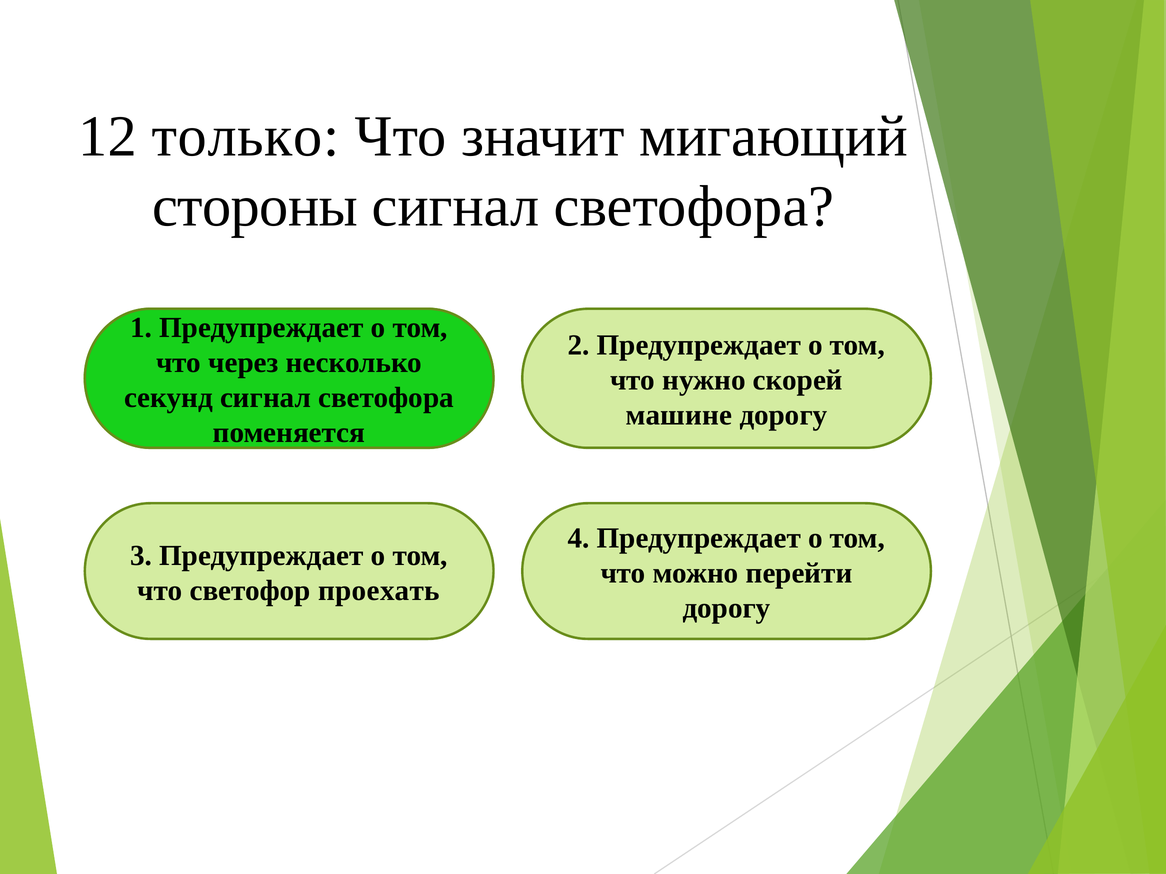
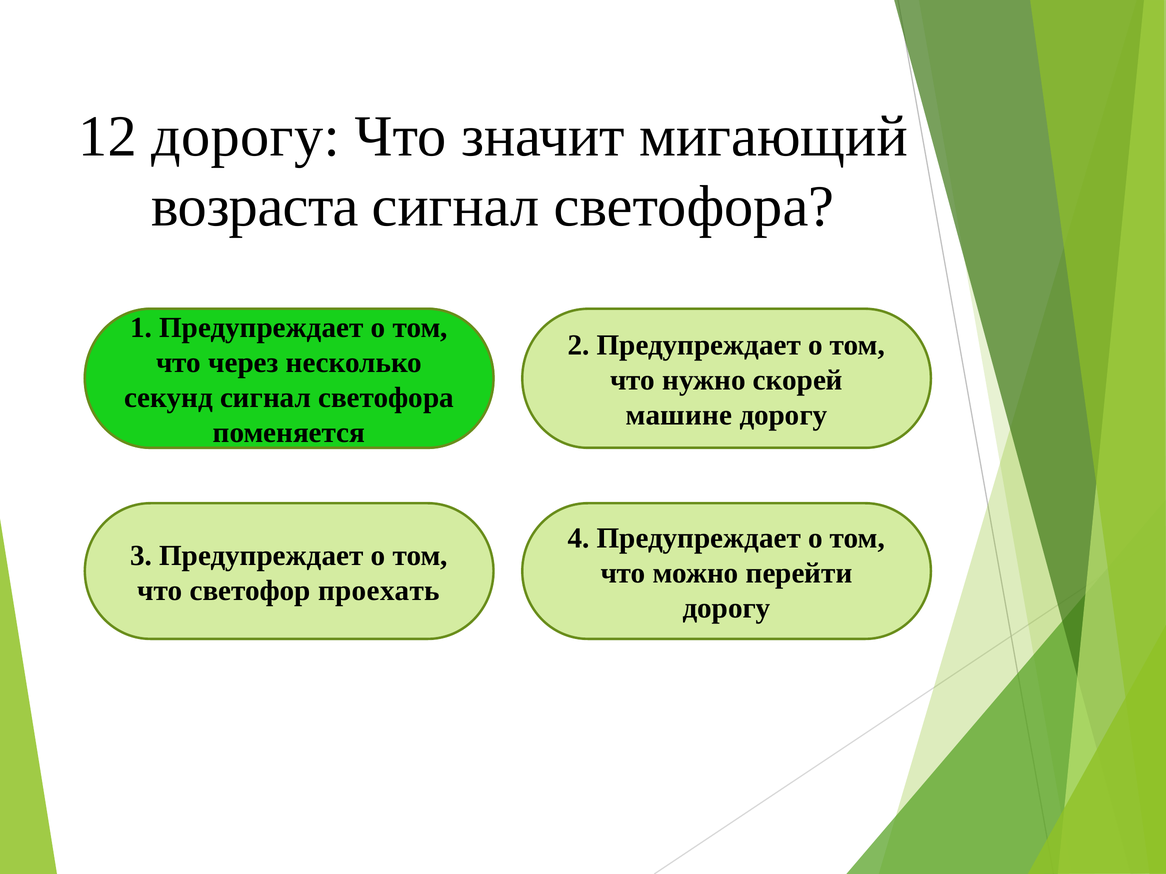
12 только: только -> дорогу (246, 137)
стороны: стороны -> возраста (255, 207)
